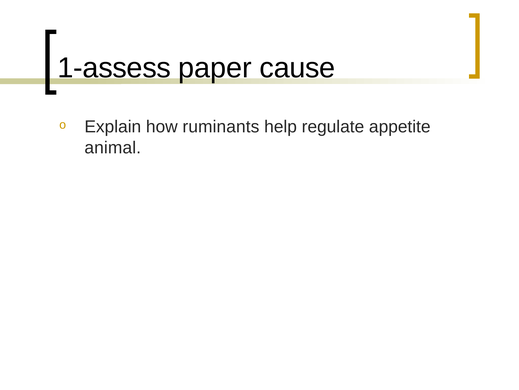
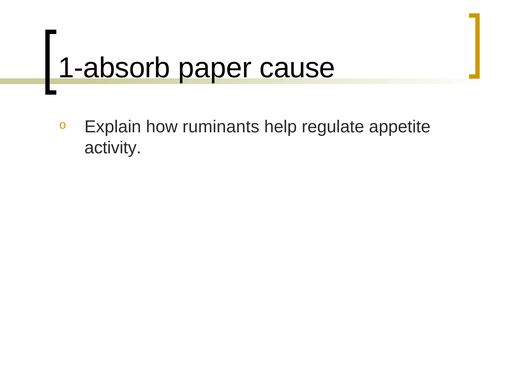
1-assess: 1-assess -> 1-absorb (114, 68)
animal: animal -> activity (113, 147)
